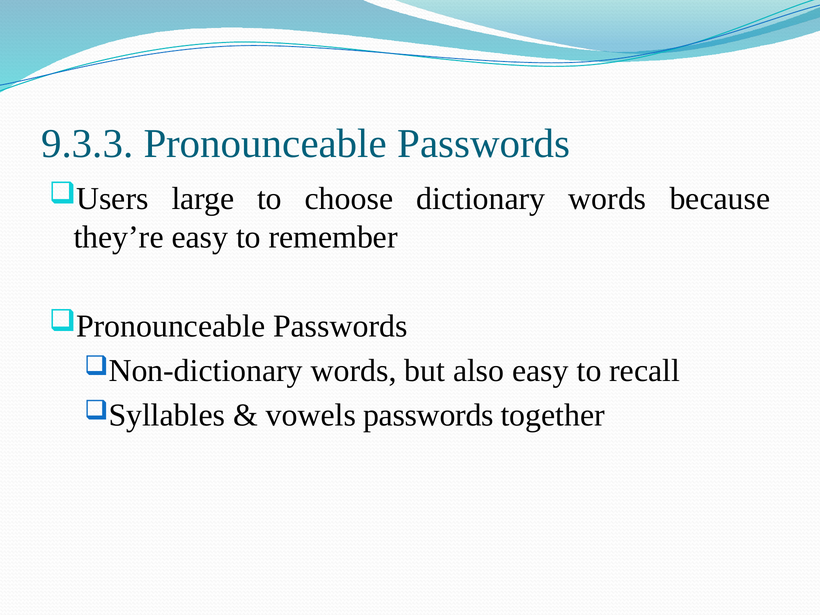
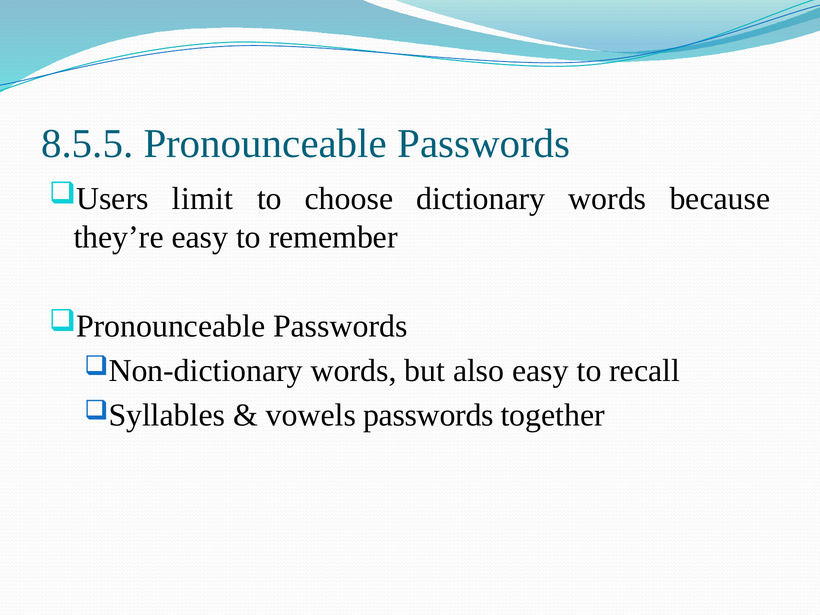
9.3.3: 9.3.3 -> 8.5.5 (87, 144)
large: large -> limit (203, 199)
